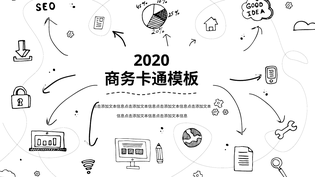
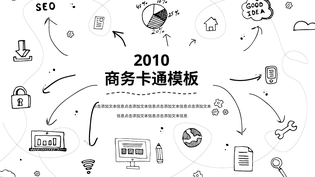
2020: 2020 -> 2010 (152, 61)
